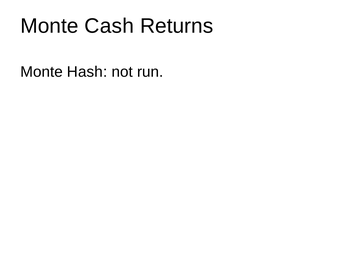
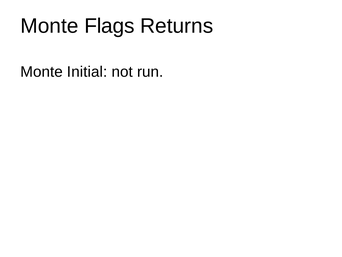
Cash: Cash -> Flags (109, 26)
Hash: Hash -> Initial (87, 72)
